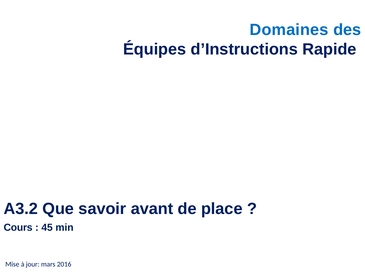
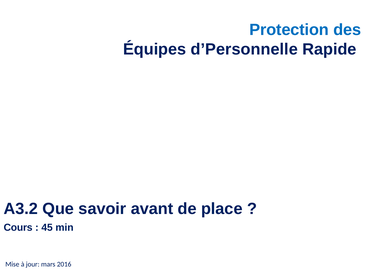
Domaines: Domaines -> Protection (289, 30)
d’Instructions: d’Instructions -> d’Personnelle (244, 49)
